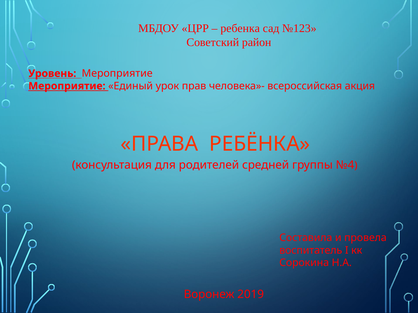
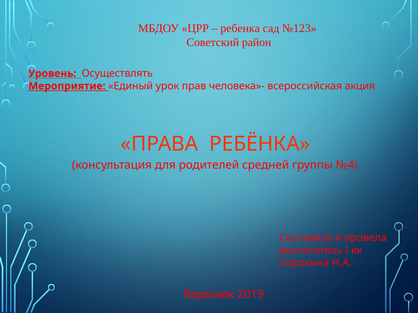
Уровень Мероприятие: Мероприятие -> Осуществлять (117, 74)
